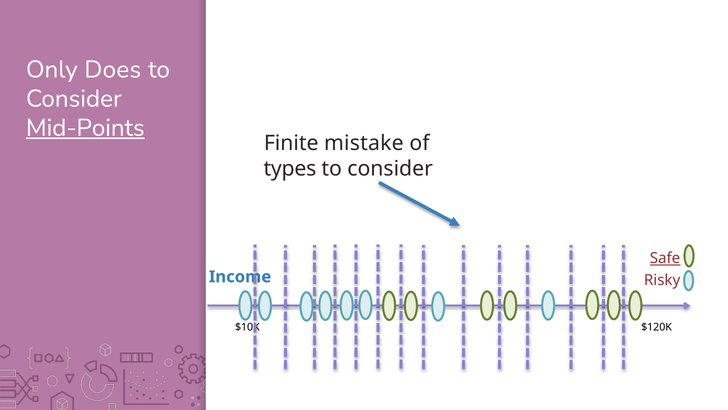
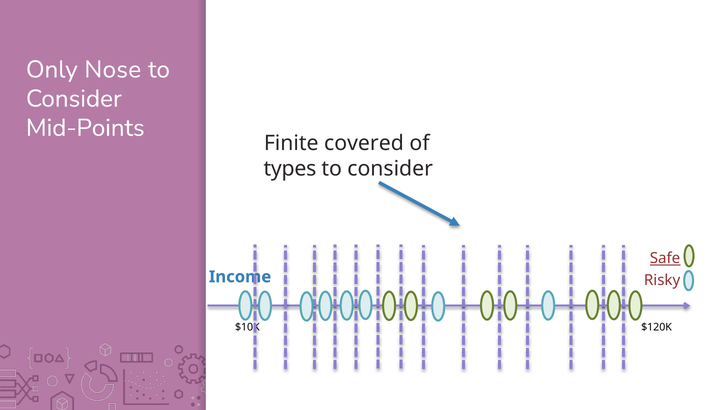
Does: Does -> Nose (113, 69)
Mid-Points underline: present -> none (85, 128)
mistake: mistake -> covered (364, 143)
